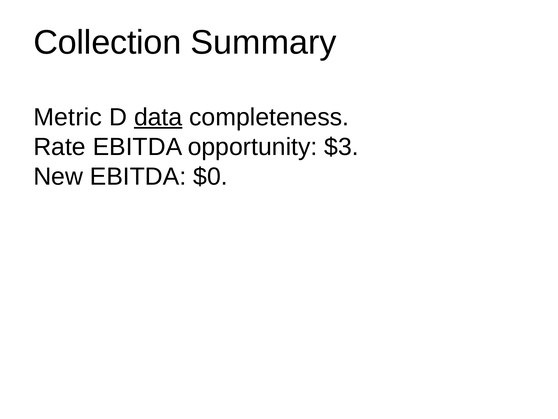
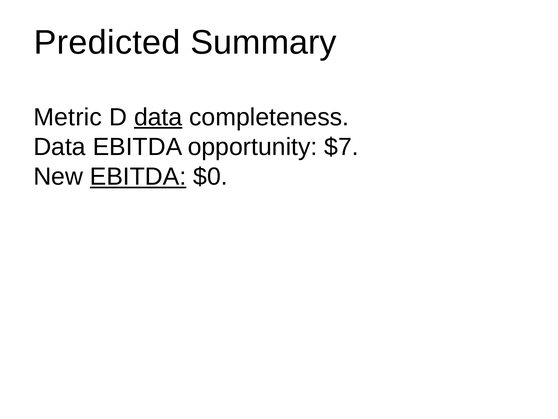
Collection: Collection -> Predicted (107, 42)
Rate: Rate -> Data (60, 147)
$3: $3 -> $7 (341, 147)
EBITDA underline: none -> present (138, 177)
